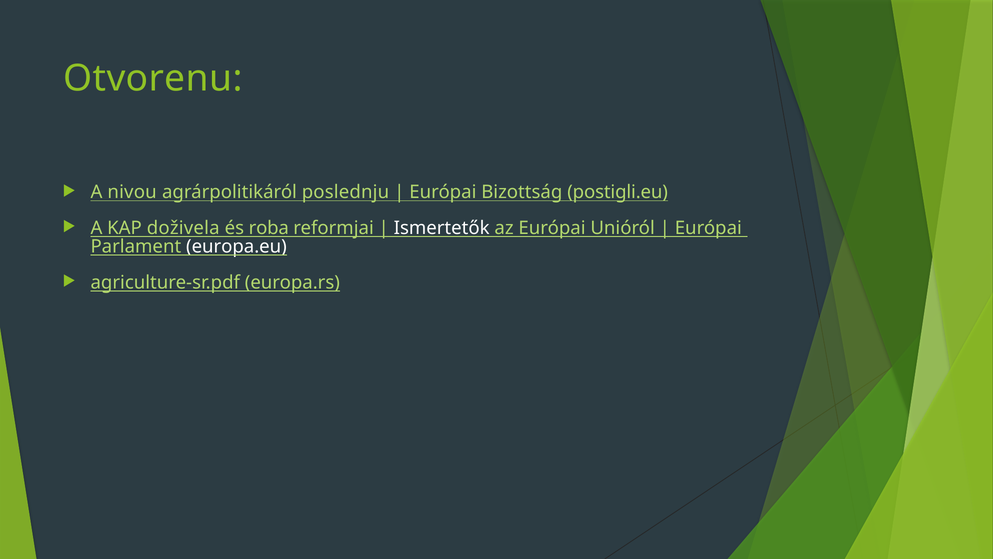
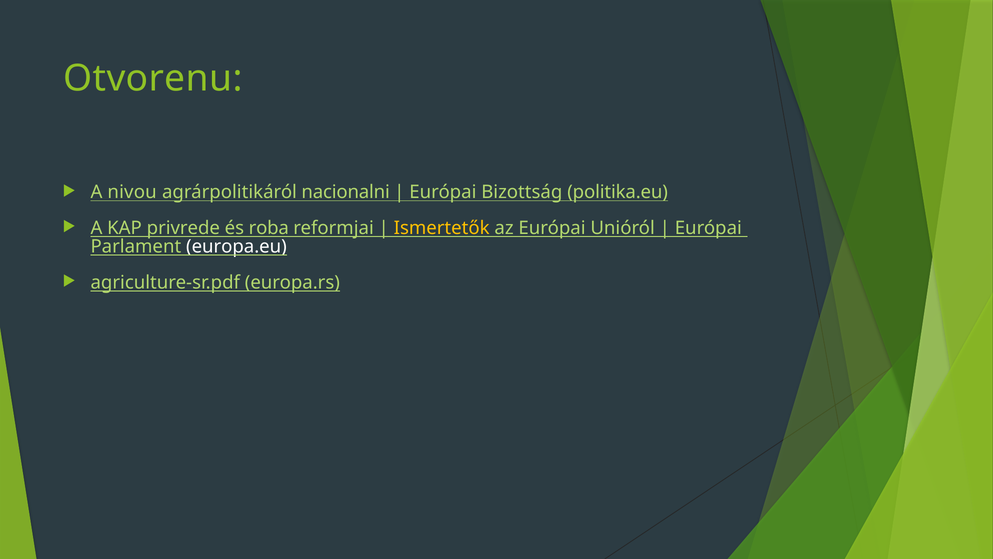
poslednju: poslednju -> nacionalni (346, 192)
postigli.eu: postigli.eu -> politika.eu (618, 192)
doživela: doživela -> privrede (183, 228)
Ismertetők colour: white -> yellow (442, 228)
